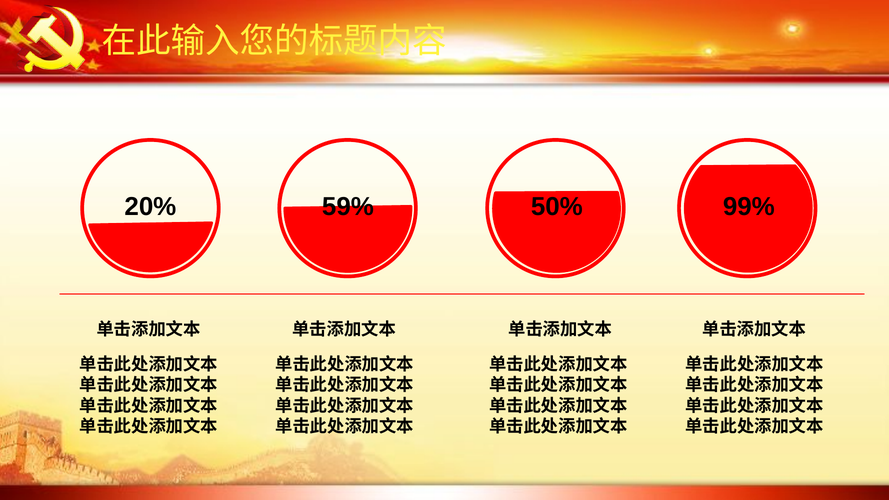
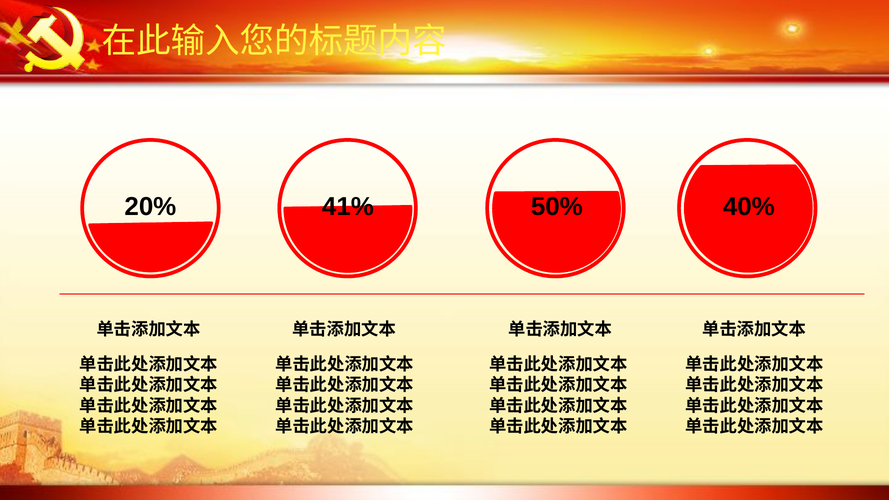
59%: 59% -> 41% (348, 207)
99%: 99% -> 40% (749, 207)
